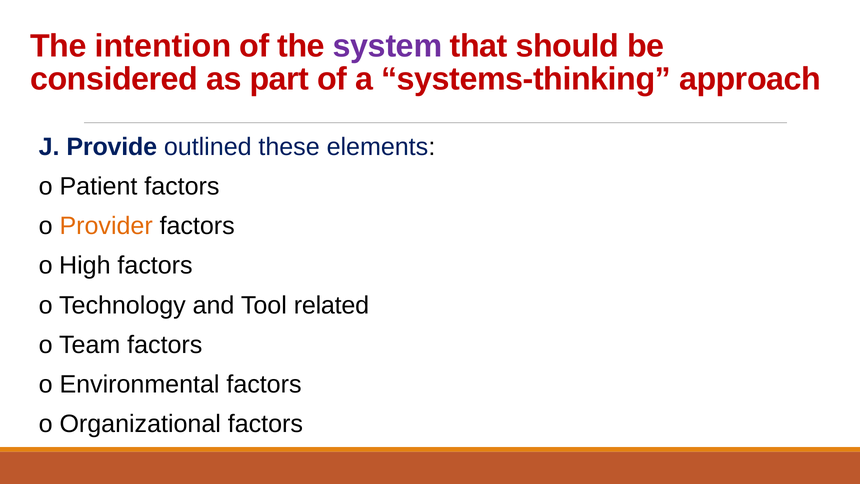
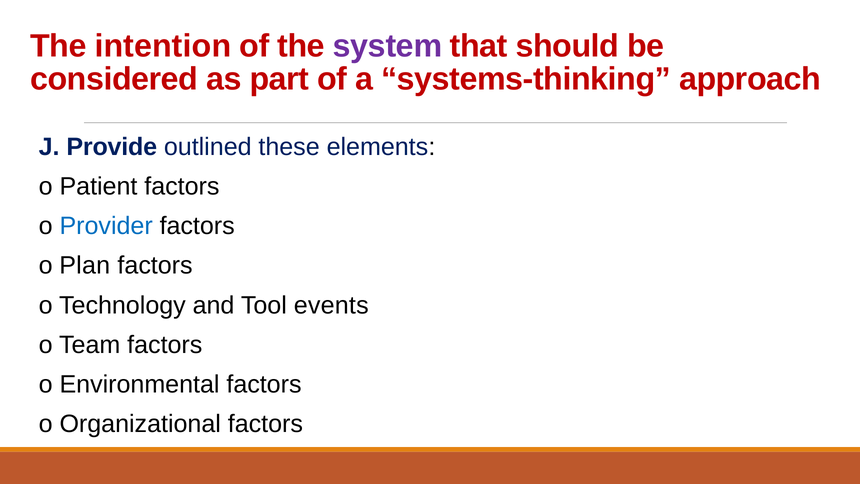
Provider colour: orange -> blue (106, 226)
High: High -> Plan (85, 266)
related: related -> events (331, 305)
